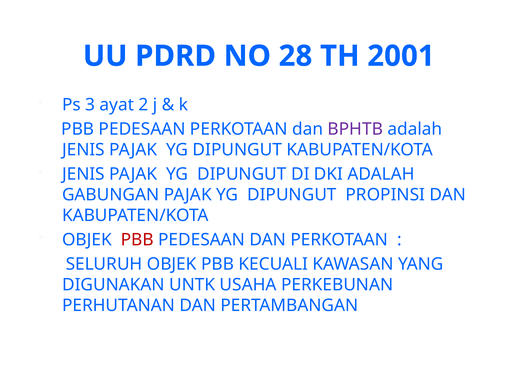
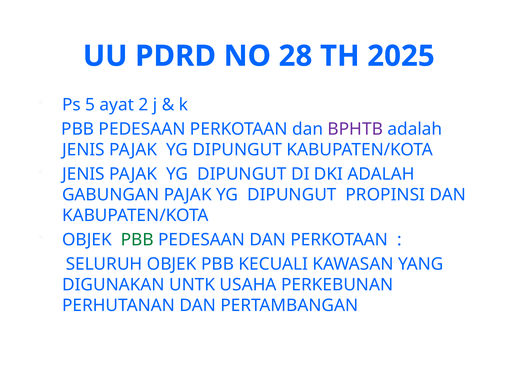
2001: 2001 -> 2025 (401, 56)
3: 3 -> 5 (90, 105)
PBB colour: red -> green (137, 239)
